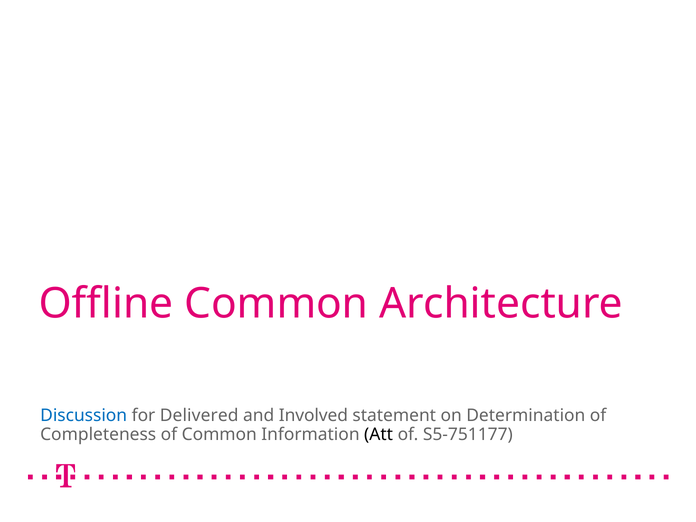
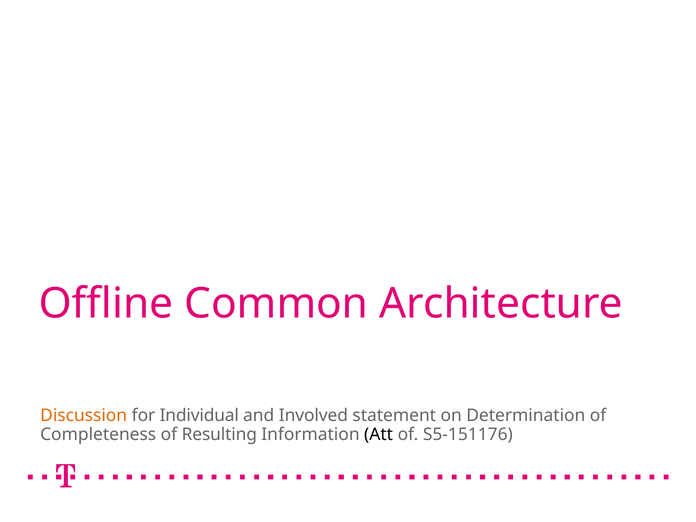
Discussion colour: blue -> orange (84, 415)
Delivered: Delivered -> Individual (199, 415)
of Common: Common -> Resulting (219, 434)
S5-751177: S5-751177 -> S5-151176 (468, 434)
